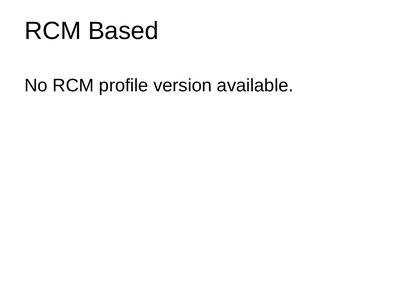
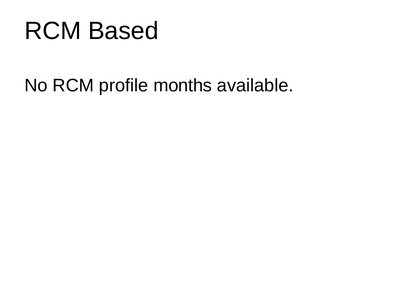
version: version -> months (183, 86)
